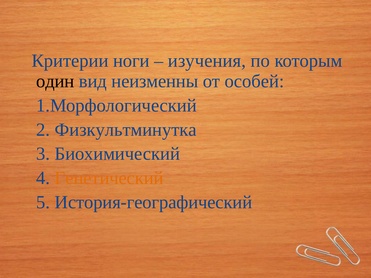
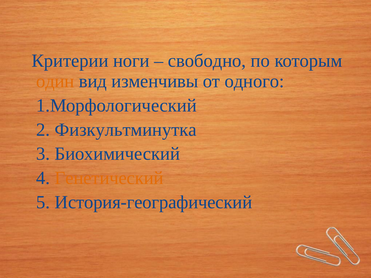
изучения: изучения -> свободно (207, 61)
один colour: black -> orange (55, 81)
неизменны: неизменны -> изменчивы (155, 81)
особей: особей -> одного (254, 81)
